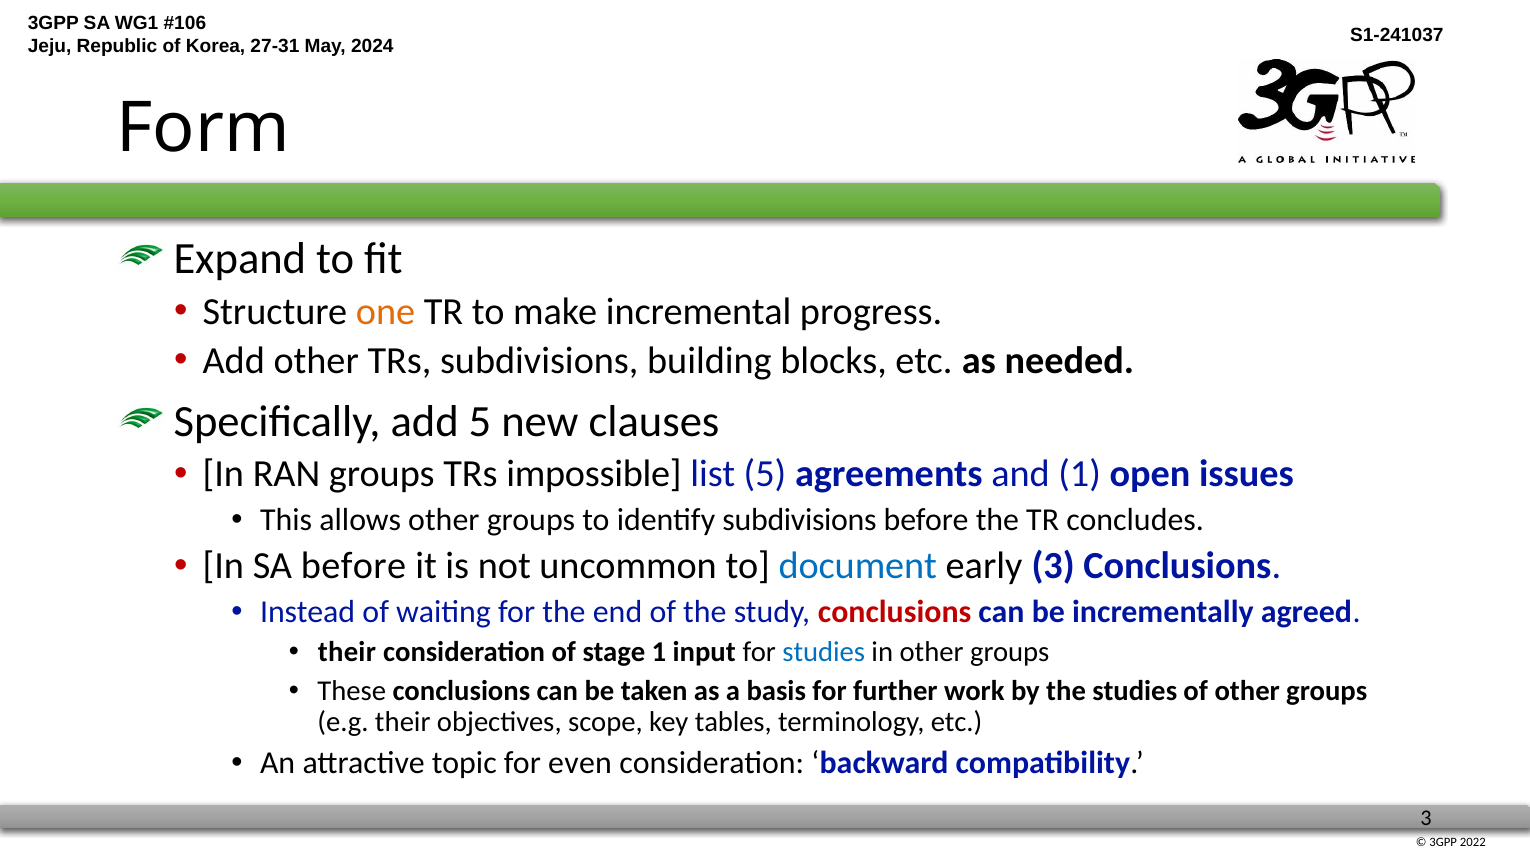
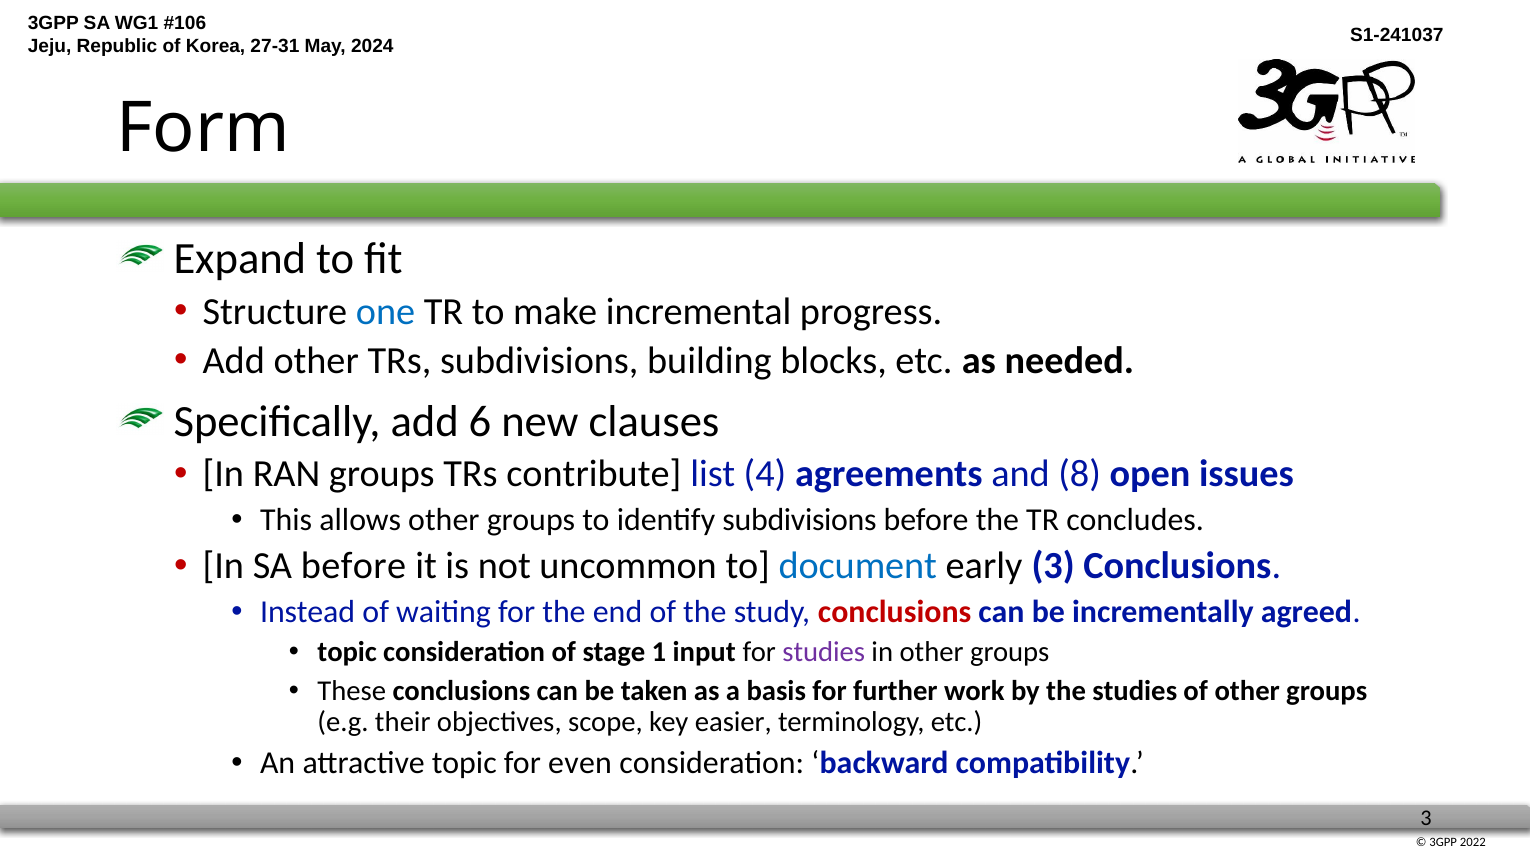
one colour: orange -> blue (386, 311)
add 5: 5 -> 6 (480, 421)
impossible: impossible -> contribute (594, 474)
list 5: 5 -> 4 (765, 474)
and 1: 1 -> 8 (1080, 474)
their: their -> topic (347, 652)
studies colour: blue -> purple (824, 652)
tables: tables -> easier (733, 722)
